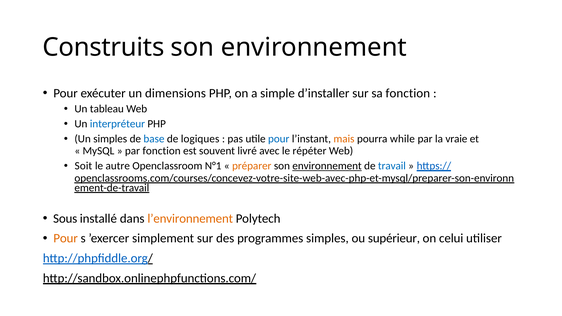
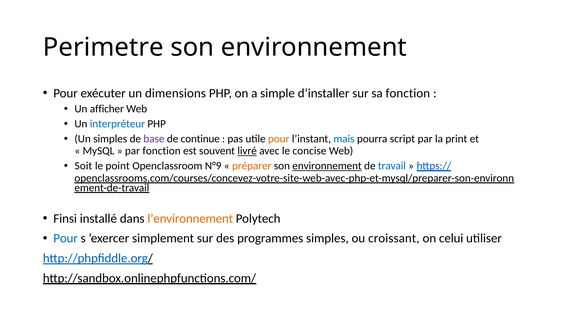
Construits: Construits -> Perimetre (103, 47)
tableau: tableau -> afficher (107, 109)
base colour: blue -> purple (154, 139)
logiques: logiques -> continue (200, 139)
pour colour: blue -> orange (279, 139)
mais colour: orange -> blue (344, 139)
while: while -> script (402, 139)
vraie: vraie -> print (456, 139)
livré underline: none -> present (247, 151)
répéter: répéter -> concise (309, 151)
autre: autre -> point (118, 166)
N°1: N°1 -> N°9 (213, 166)
Sous: Sous -> Finsi (65, 219)
Pour colour: orange -> blue (66, 238)
supérieur: supérieur -> croissant (394, 238)
